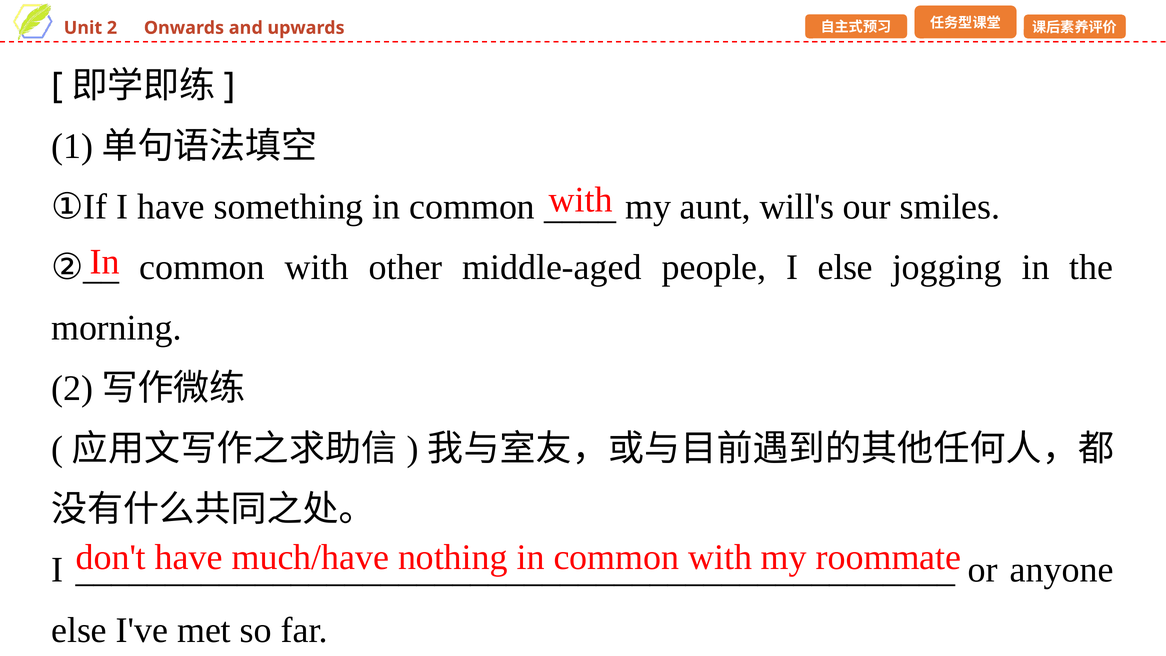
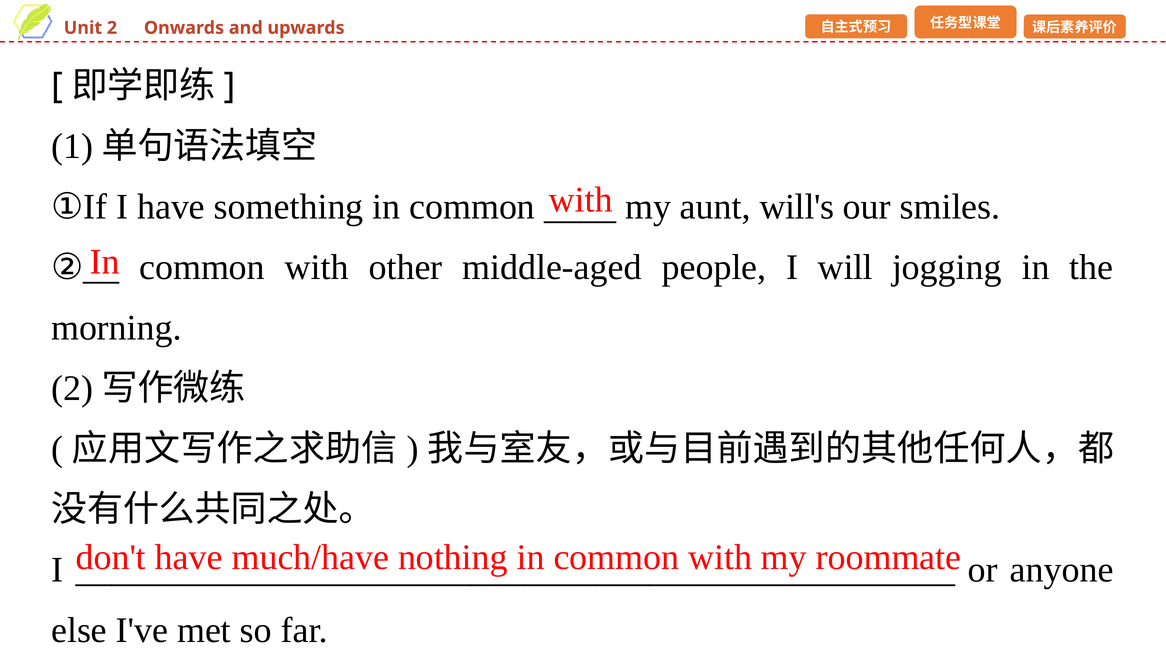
I else: else -> will (845, 267)
